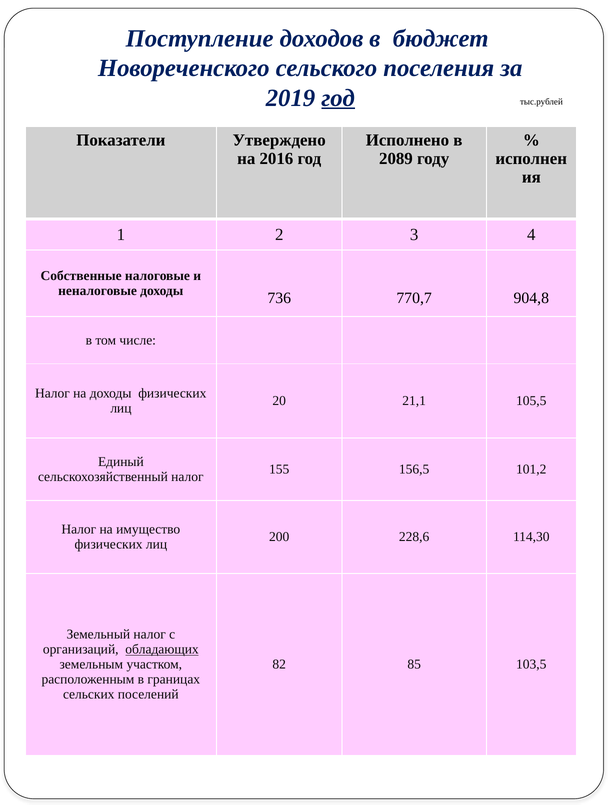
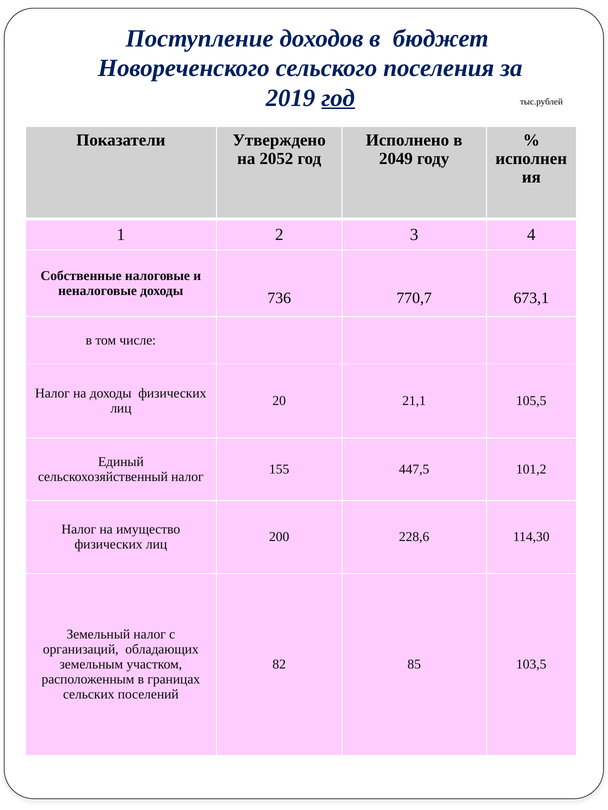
2016: 2016 -> 2052 (276, 159)
2089: 2089 -> 2049 (396, 159)
904,8: 904,8 -> 673,1 (531, 298)
156,5: 156,5 -> 447,5 (414, 470)
обладающих underline: present -> none (162, 650)
